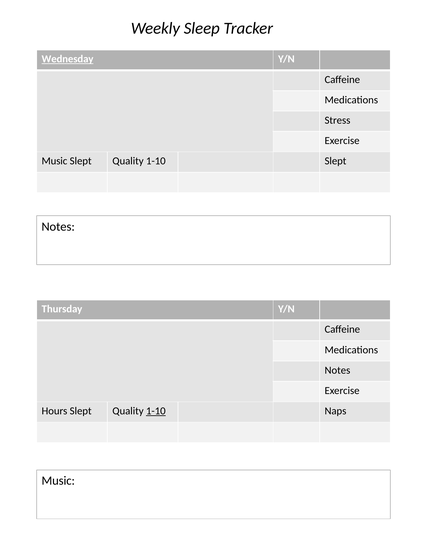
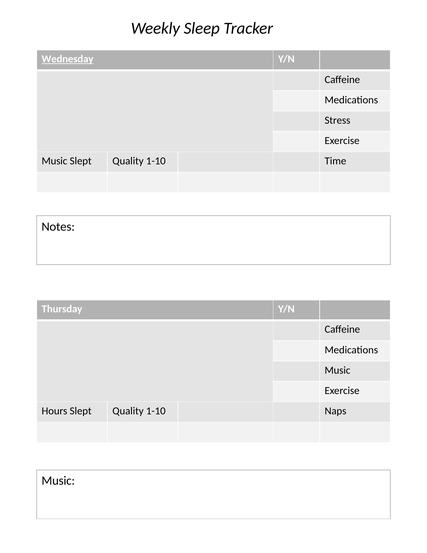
1-10 Slept: Slept -> Time (335, 161)
Notes: Notes -> Music (338, 370)
1-10 underline: present -> none (156, 411)
